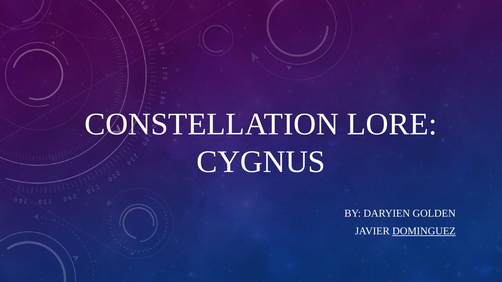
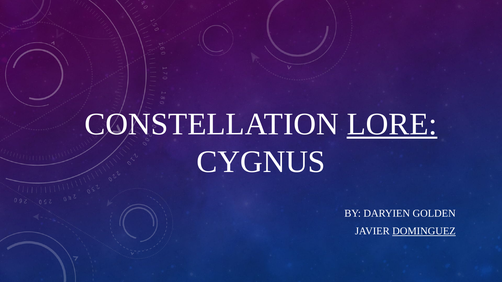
LORE underline: none -> present (392, 124)
